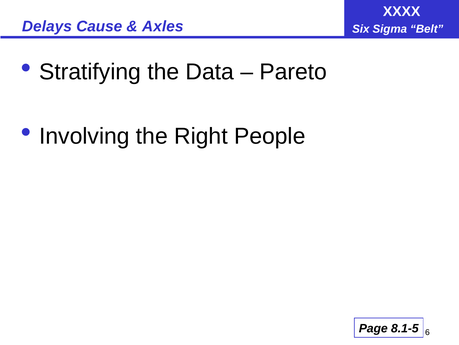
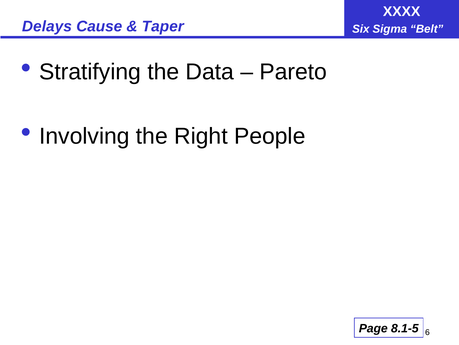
Axles: Axles -> Taper (163, 26)
